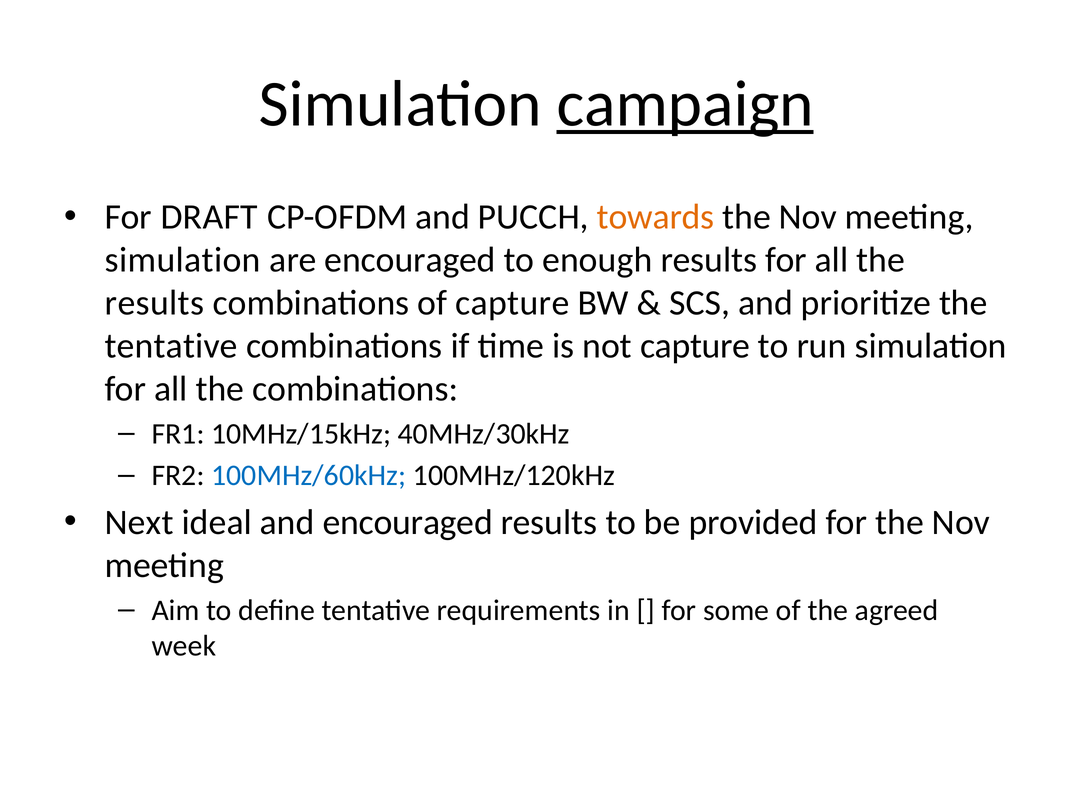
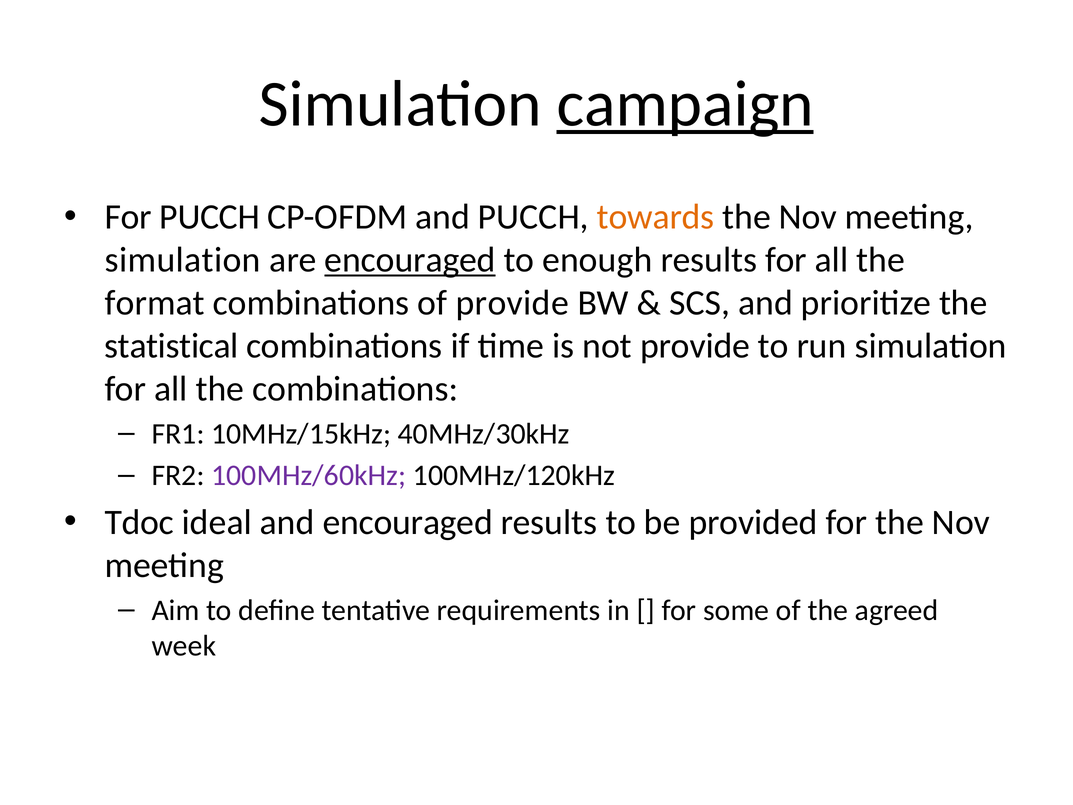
For DRAFT: DRAFT -> PUCCH (210, 217)
encouraged underline: none -> present (410, 260)
results: results -> format (155, 303)
of capture: capture -> provide (512, 303)
tentative: tentative -> statistical (171, 346)
not capture: capture -> provide (695, 346)
100MHz/60kHz colour: blue -> purple (309, 475)
Next: Next -> Tdoc (139, 522)
